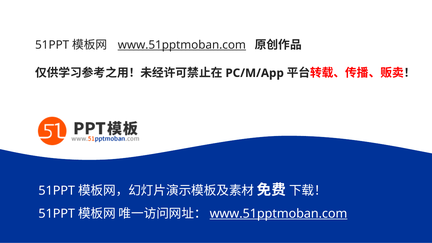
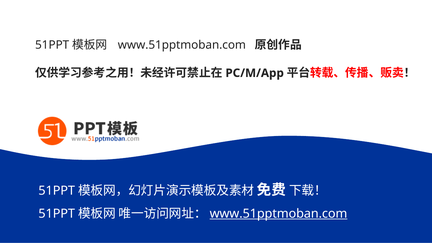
www.51pptmoban.com underline: present -> none (182, 45)
